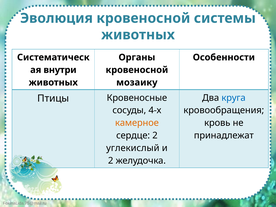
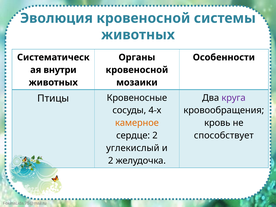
мозаику: мозаику -> мозаики (137, 82)
круга colour: blue -> purple (234, 98)
принадлежат: принадлежат -> способствует (224, 135)
